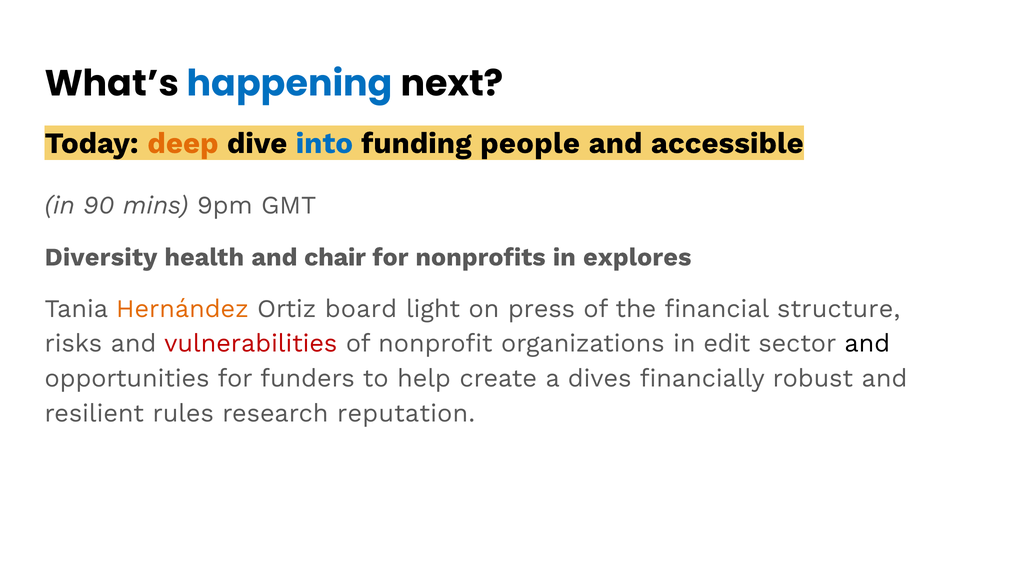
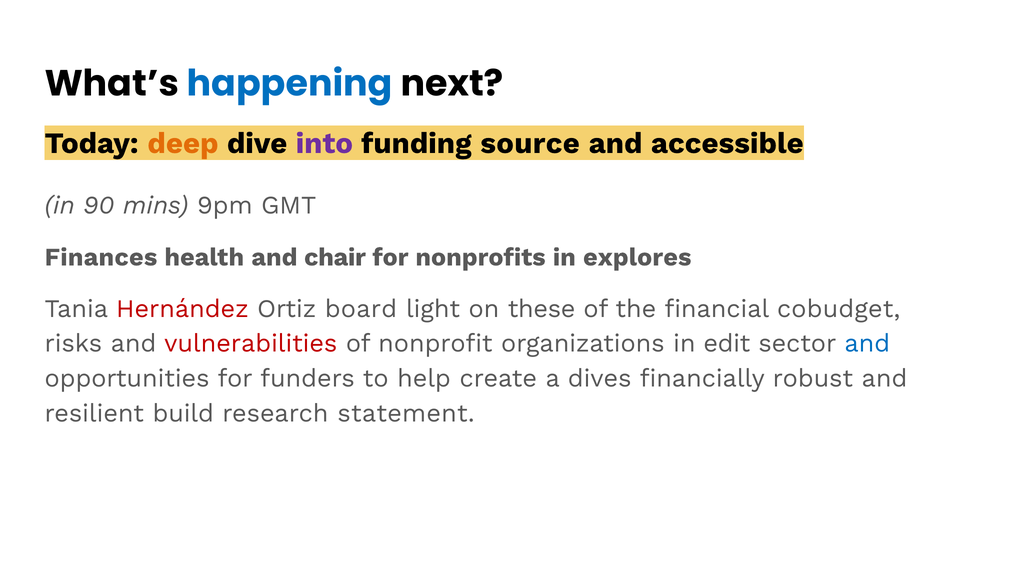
into colour: blue -> purple (324, 143)
people: people -> source (530, 143)
Diversity: Diversity -> Finances (101, 257)
Hernández colour: orange -> red (182, 309)
press: press -> these (542, 309)
structure: structure -> cobudget (839, 309)
and colour: black -> blue (867, 344)
rules: rules -> build (183, 413)
reputation: reputation -> statement (406, 413)
